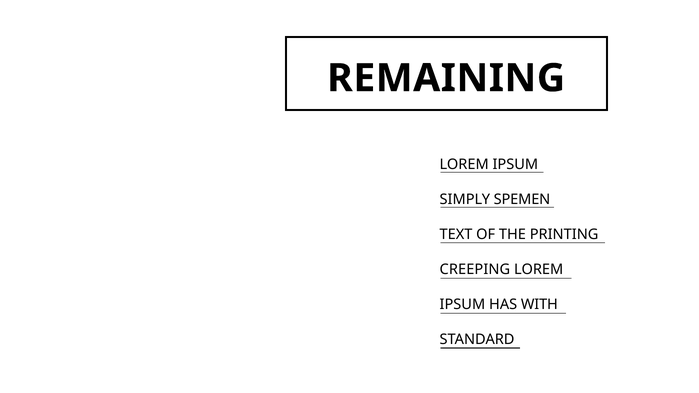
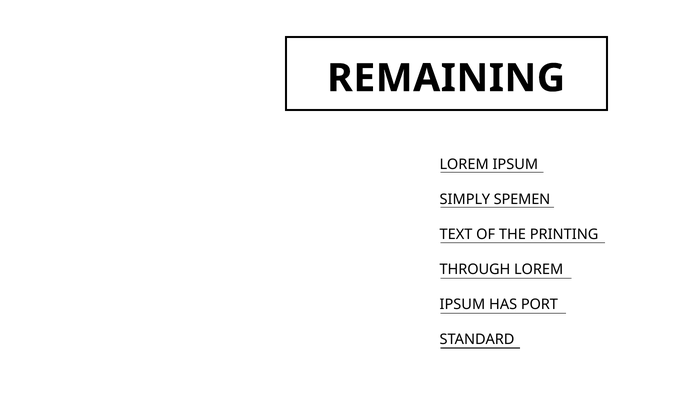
CREEPING: CREEPING -> THROUGH (475, 269)
WITH: WITH -> PORT (539, 304)
